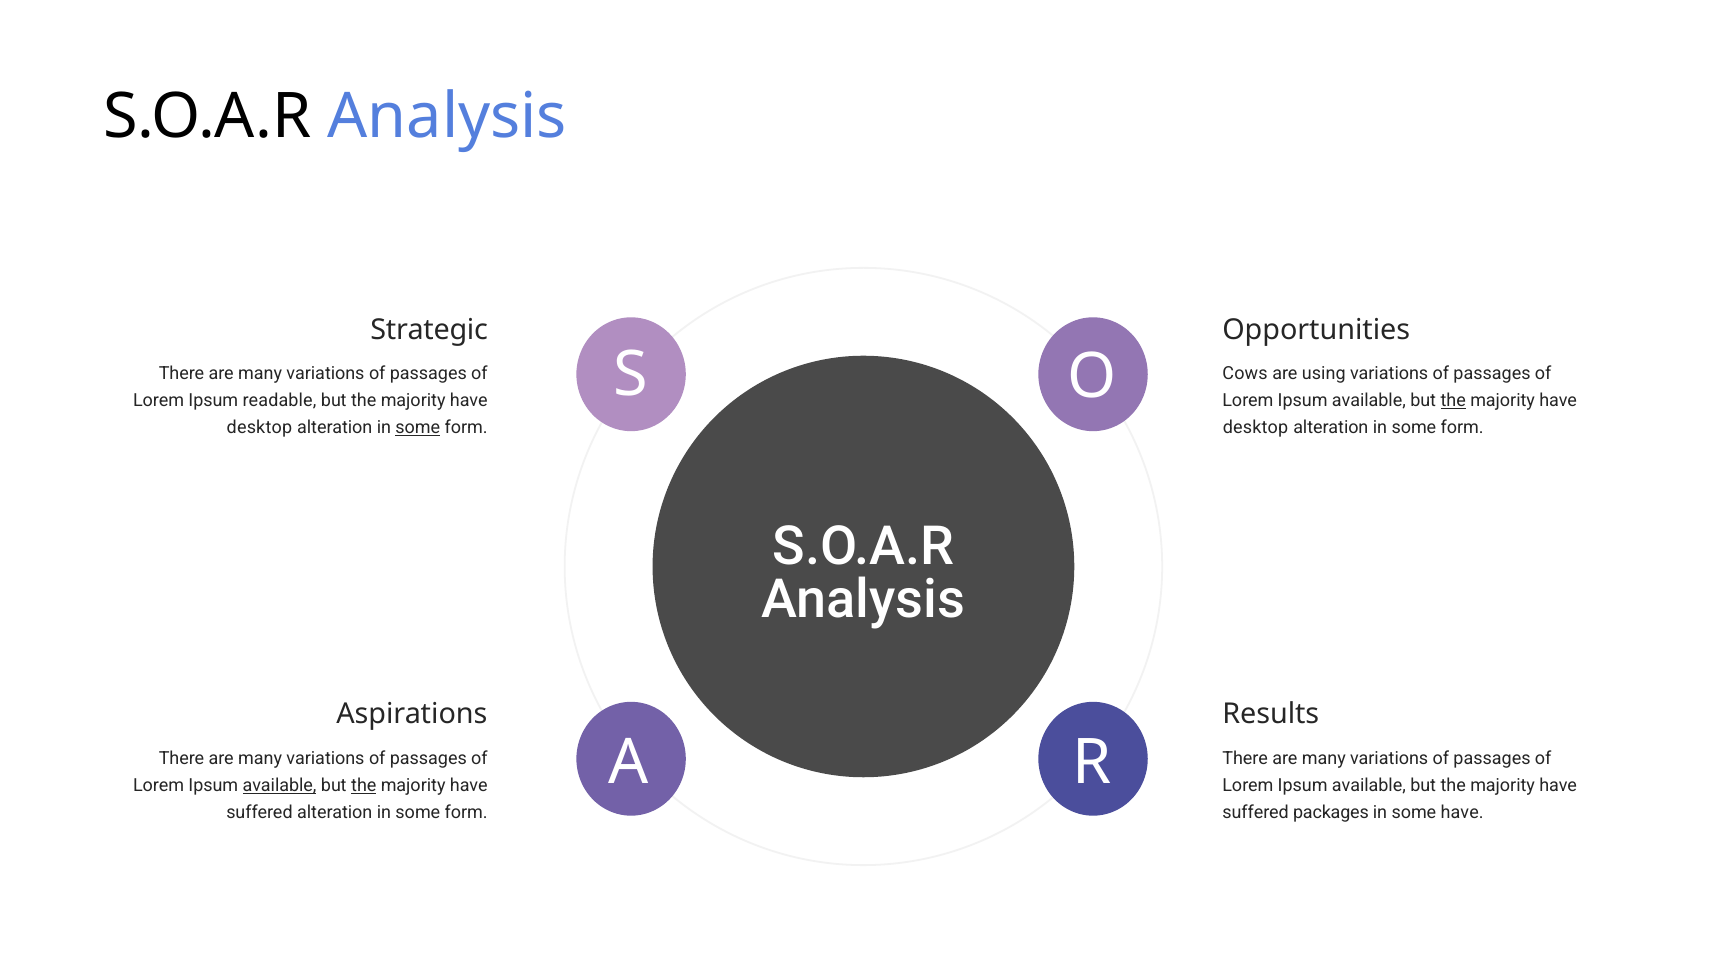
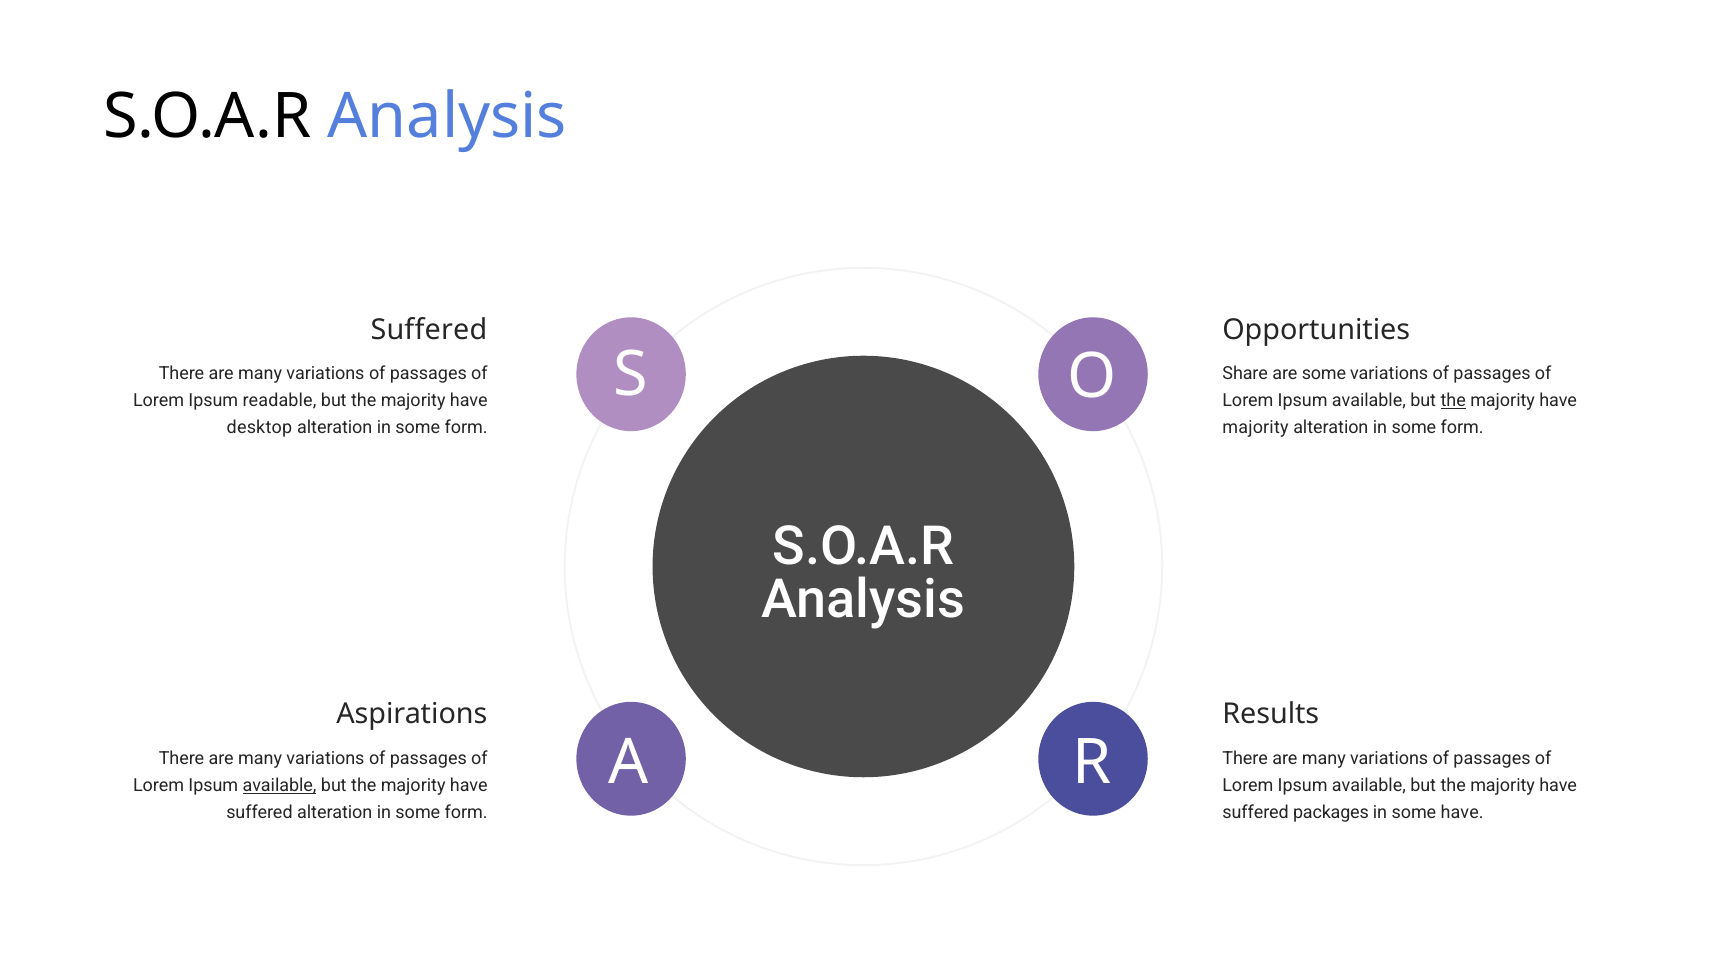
Strategic: Strategic -> Suffered (429, 330)
Cows: Cows -> Share (1245, 374)
are using: using -> some (1324, 374)
some underline: present -> none (418, 428)
desktop: desktop -> majority (1256, 428)
the underline: present -> none (364, 786)
